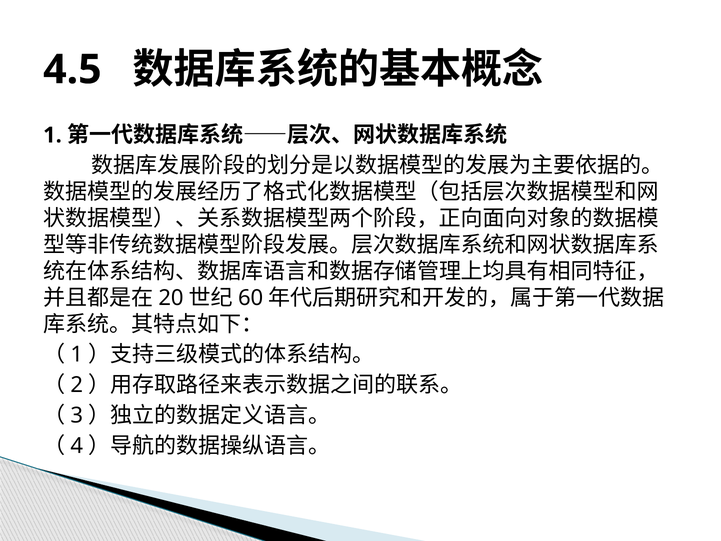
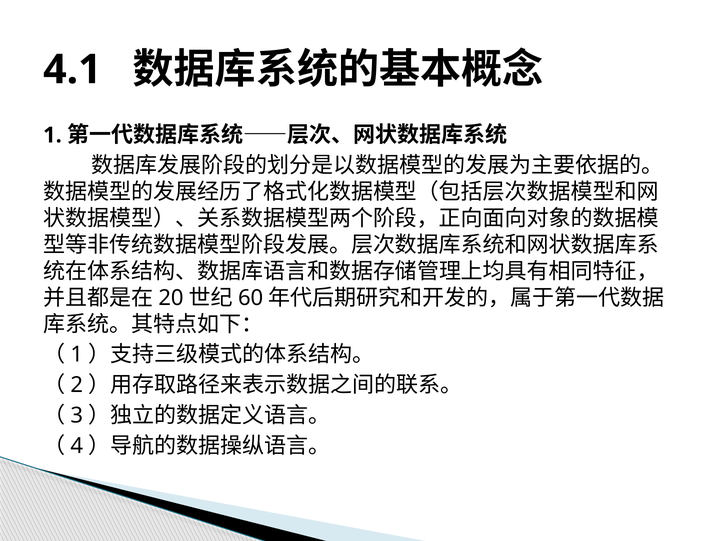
4.5: 4.5 -> 4.1 (72, 70)
